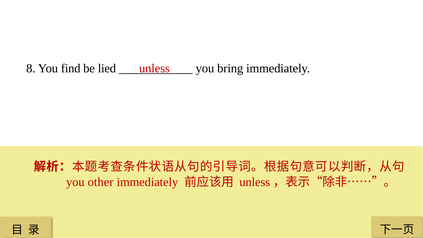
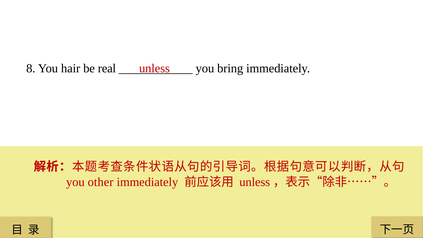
find: find -> hair (71, 68)
lied: lied -> real (107, 68)
